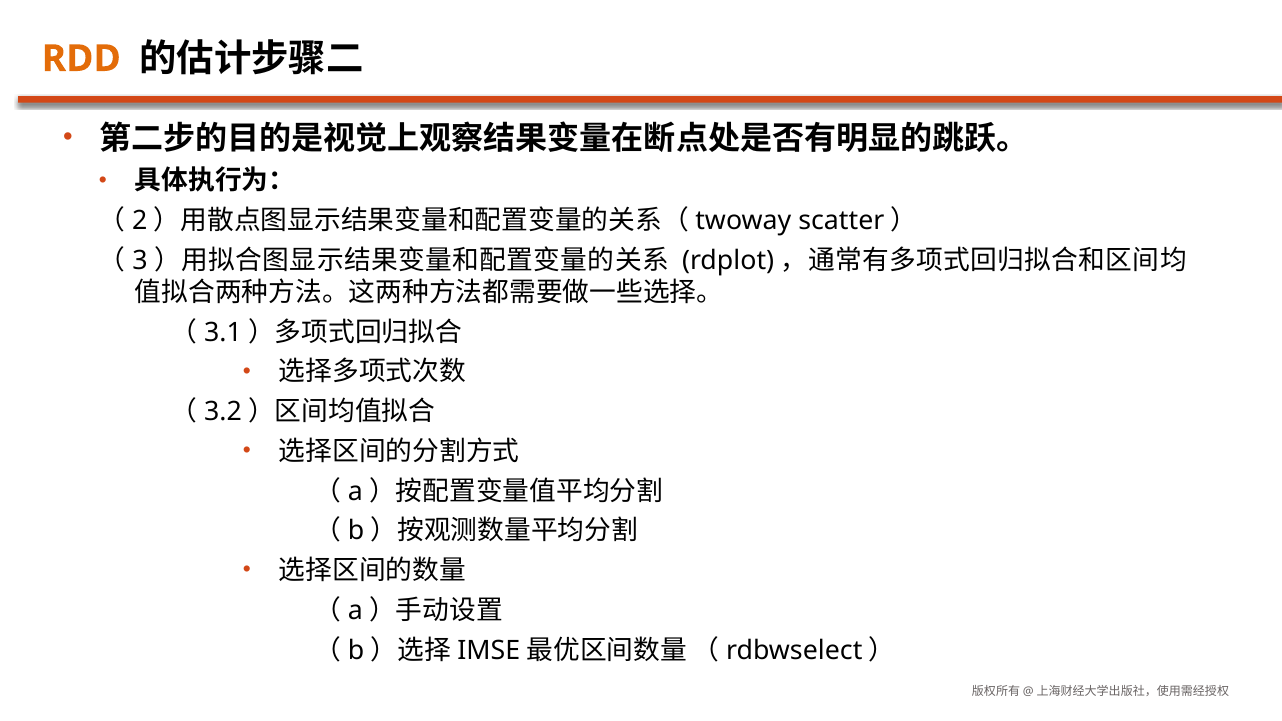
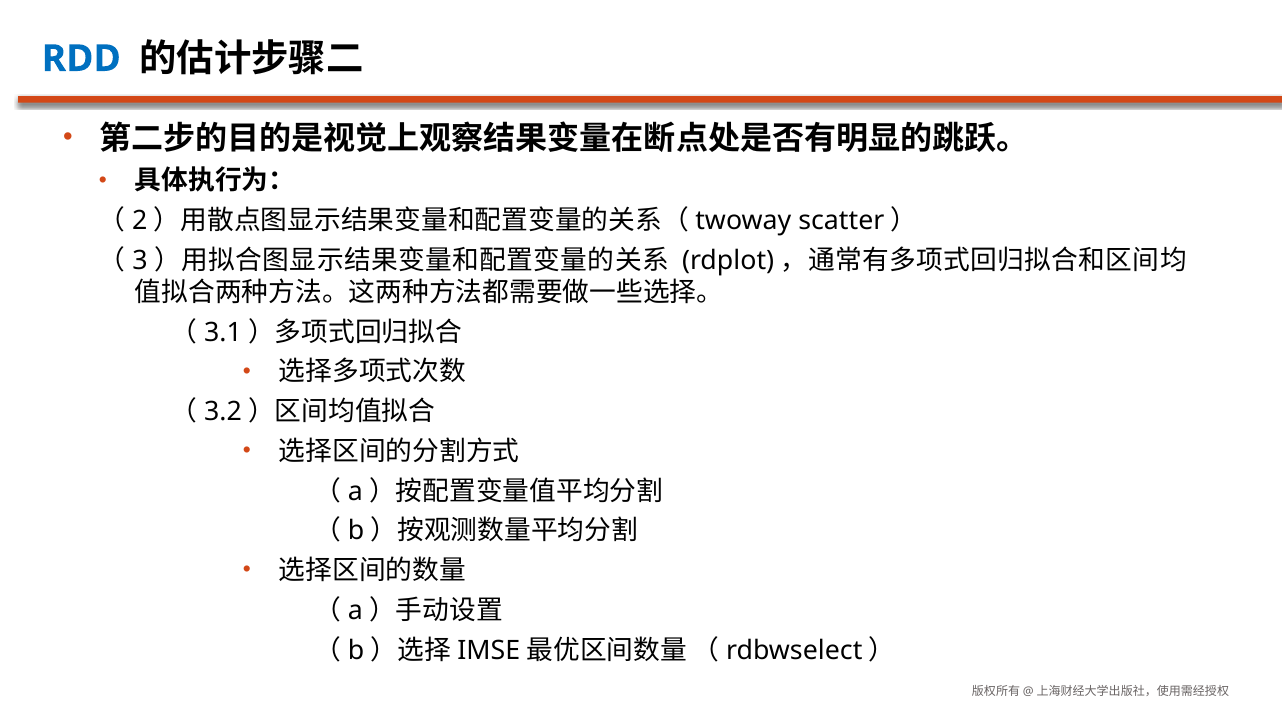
RDD colour: orange -> blue (81, 59)
